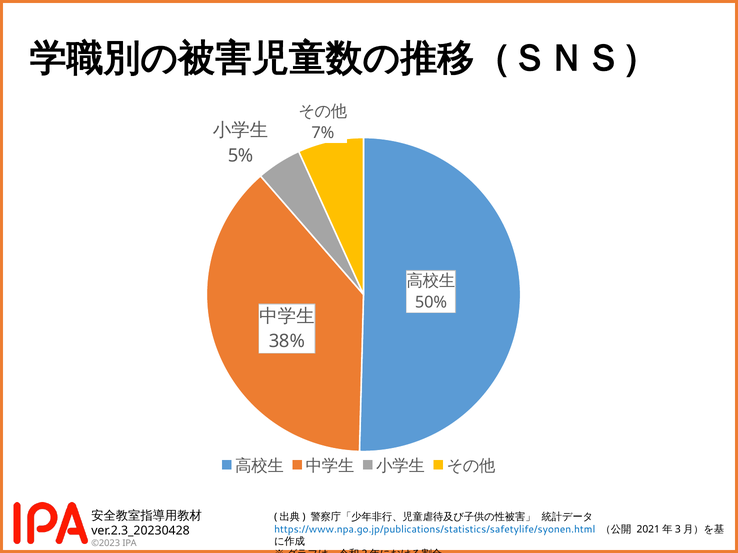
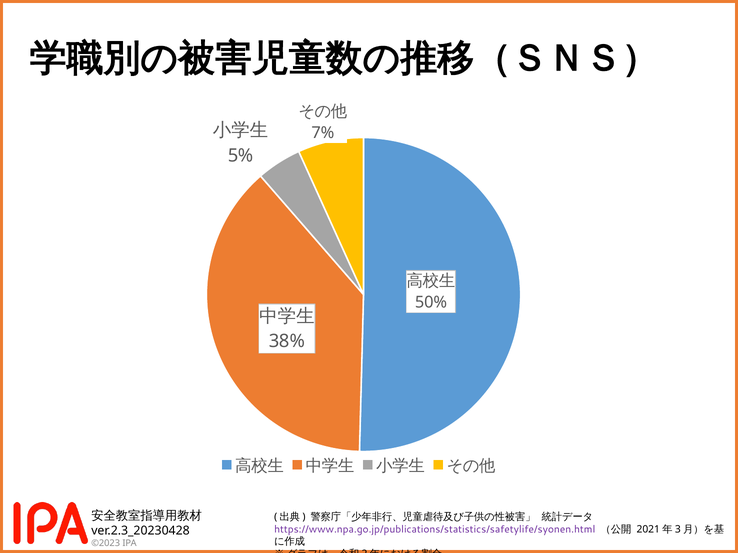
https://www.npa.go.jp/publications/statistics/safetylife/syonen.html colour: blue -> purple (435, 530)
